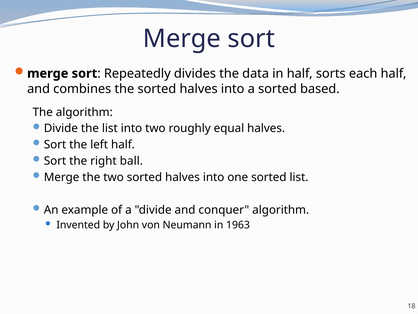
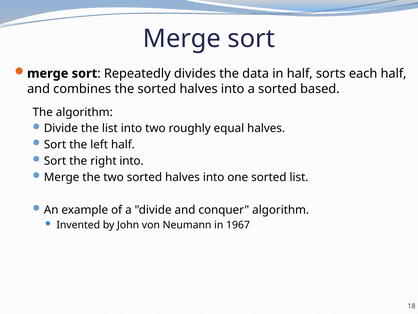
right ball: ball -> into (132, 161)
1963: 1963 -> 1967 (238, 225)
